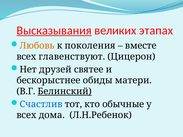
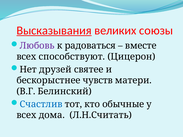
этапах: этапах -> союзы (156, 30)
Любовь colour: orange -> purple (37, 46)
поколения: поколения -> радоваться (90, 46)
главенствуют: главенствуют -> способствуют (72, 57)
обиды: обиды -> чувств (98, 81)
Белинский underline: present -> none (65, 92)
Л.Н.Ребенок: Л.Н.Ребенок -> Л.Н.Считать (101, 115)
